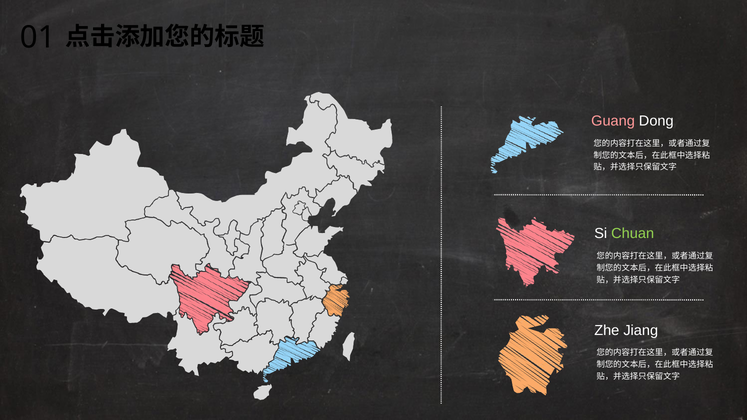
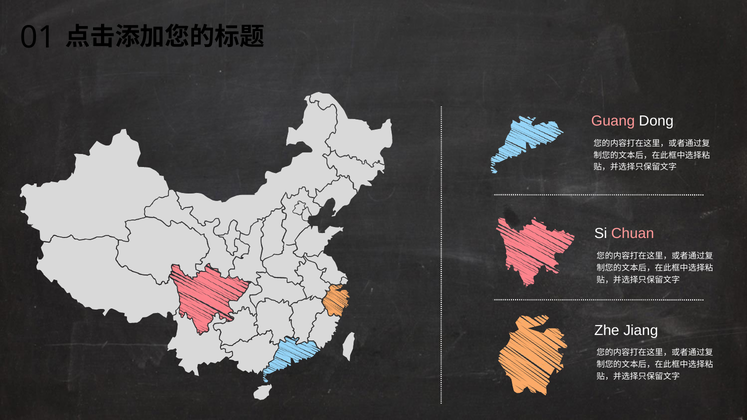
Chuan colour: light green -> pink (633, 234)
